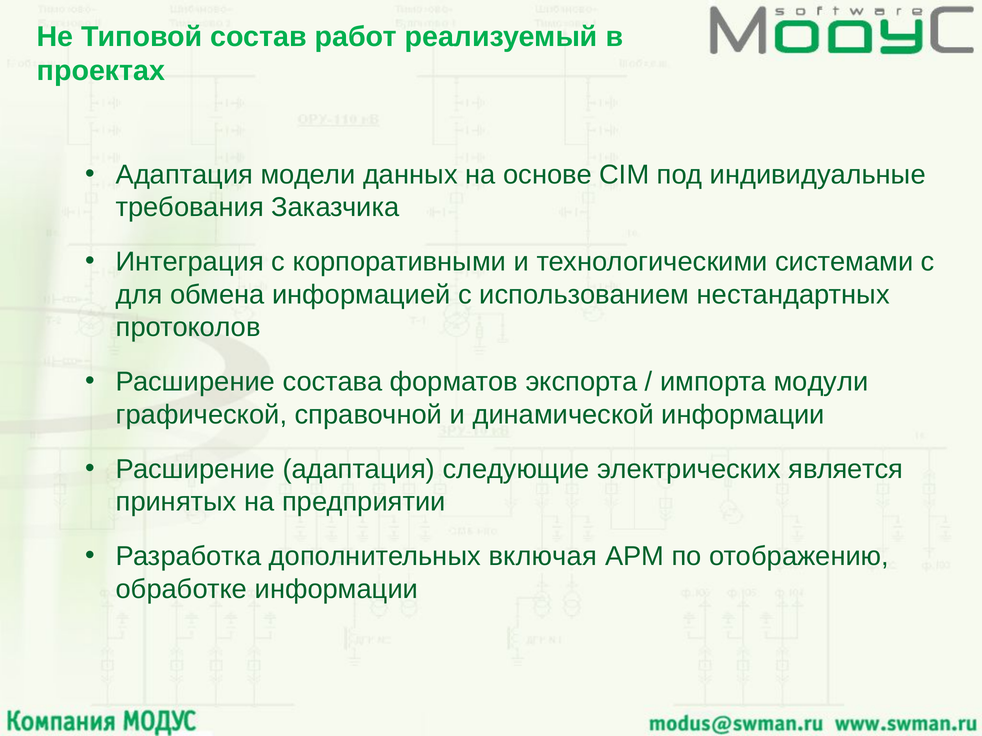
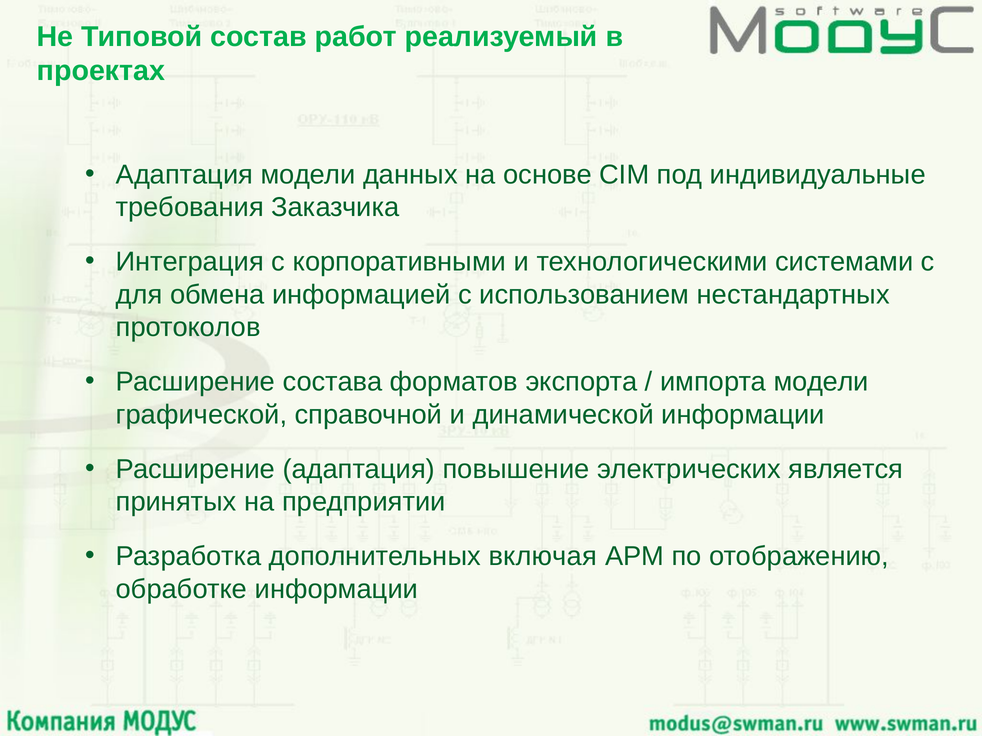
импорта модули: модули -> модели (821, 382)
следующие: следующие -> повышение (516, 469)
